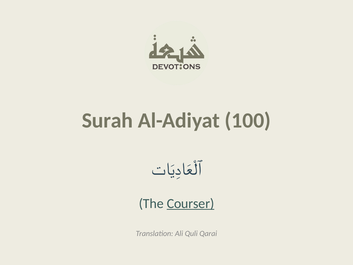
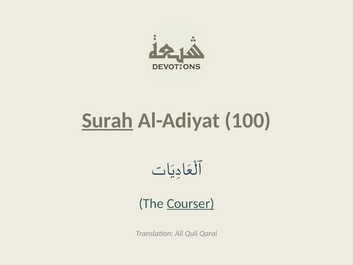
Surah underline: none -> present (107, 120)
